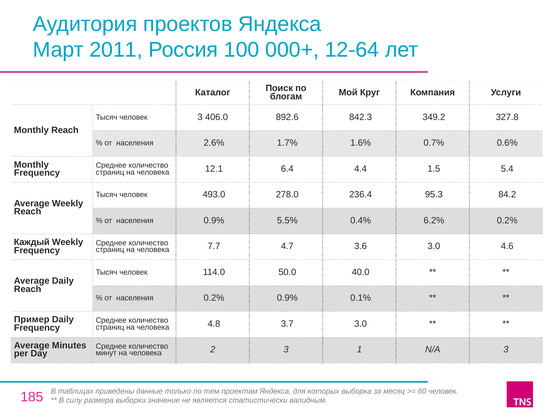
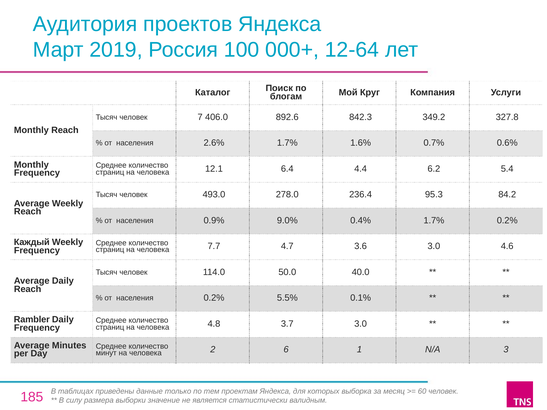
2011: 2011 -> 2019 (116, 50)
человек 3: 3 -> 7 (200, 117)
1.5: 1.5 -> 6.2 (434, 169)
5.5%: 5.5% -> 9.0% (287, 221)
0.4% 6.2%: 6.2% -> 1.7% (434, 221)
0.2% 0.9%: 0.9% -> 5.5% (287, 298)
Пример: Пример -> Rambler (32, 320)
2 3: 3 -> 6 (286, 350)
